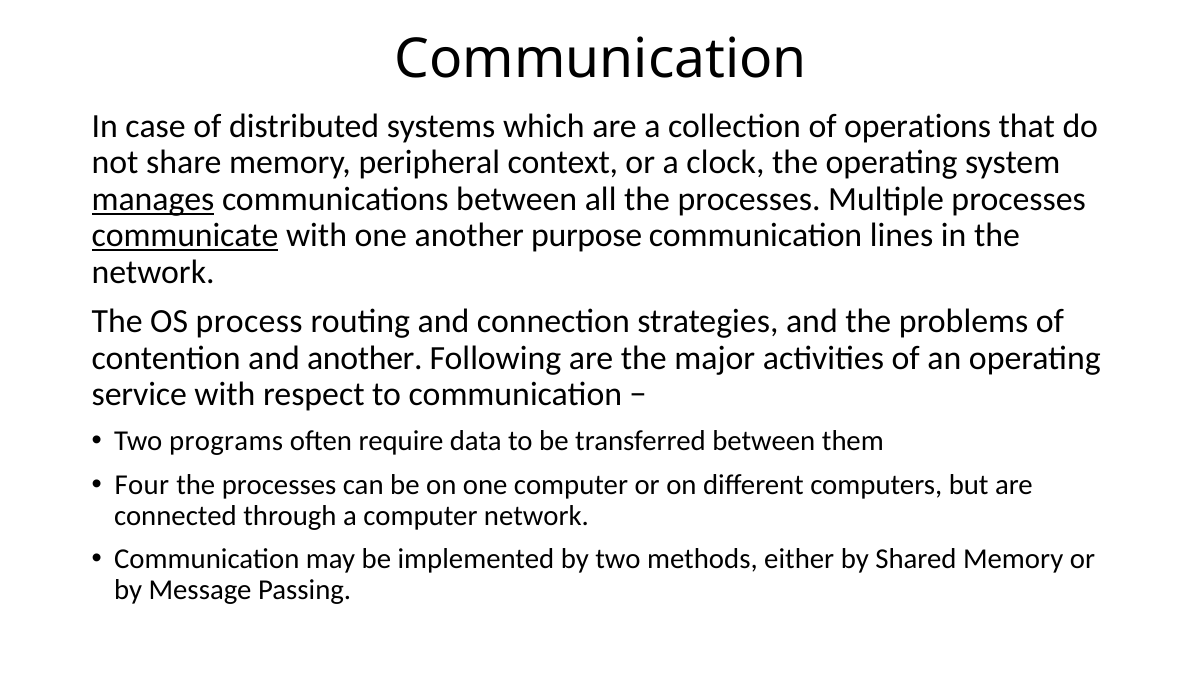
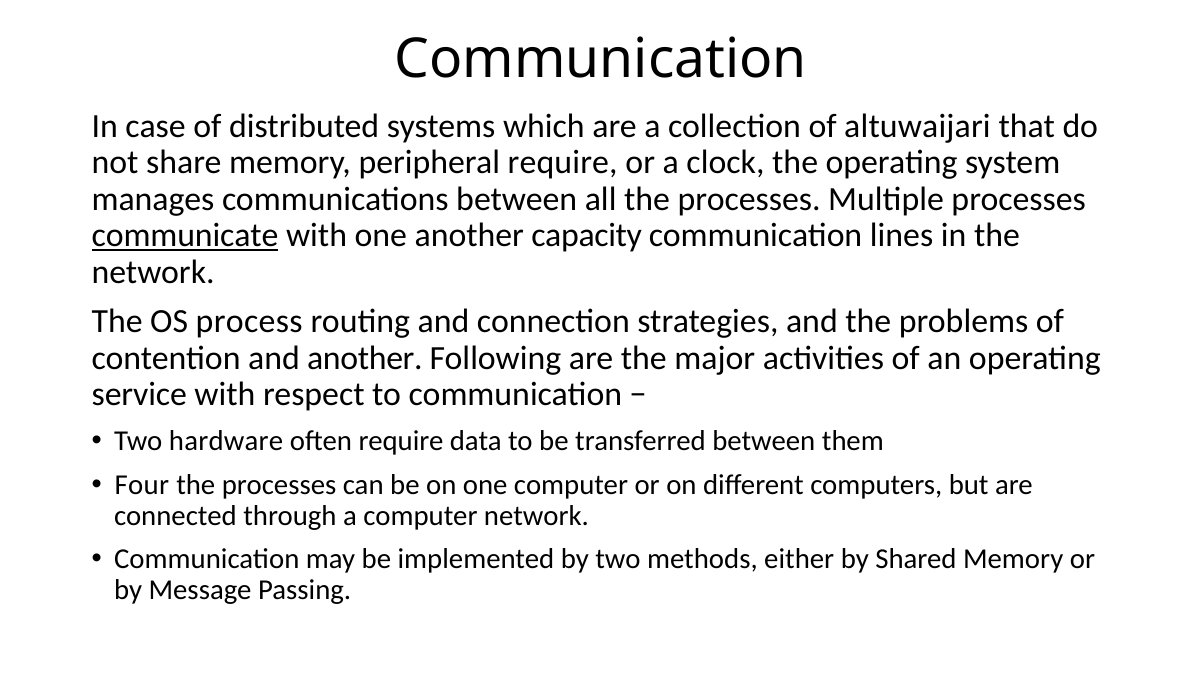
operations: operations -> altuwaijari (917, 126)
peripheral context: context -> require (563, 163)
manages underline: present -> none (153, 199)
purpose: purpose -> capacity (587, 236)
programs: programs -> hardware (226, 441)
